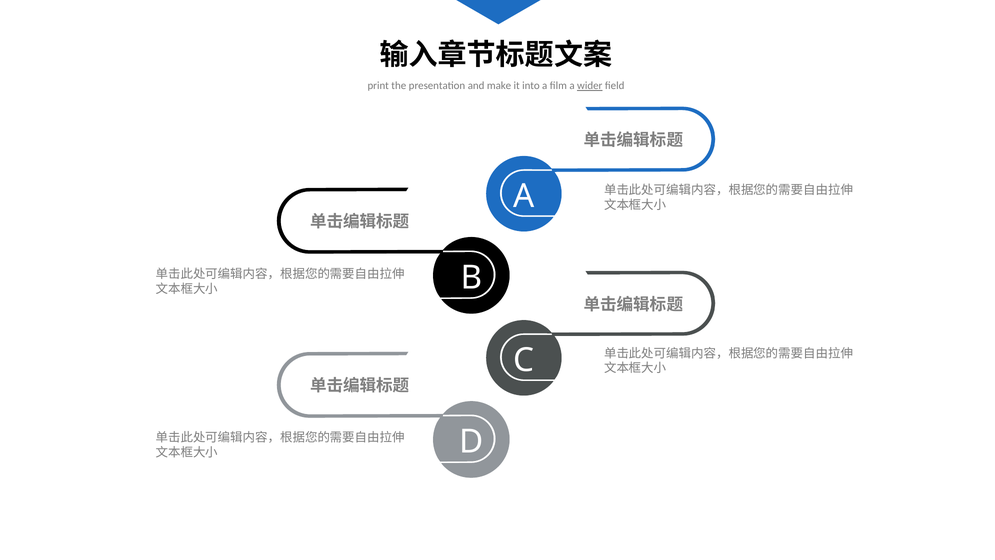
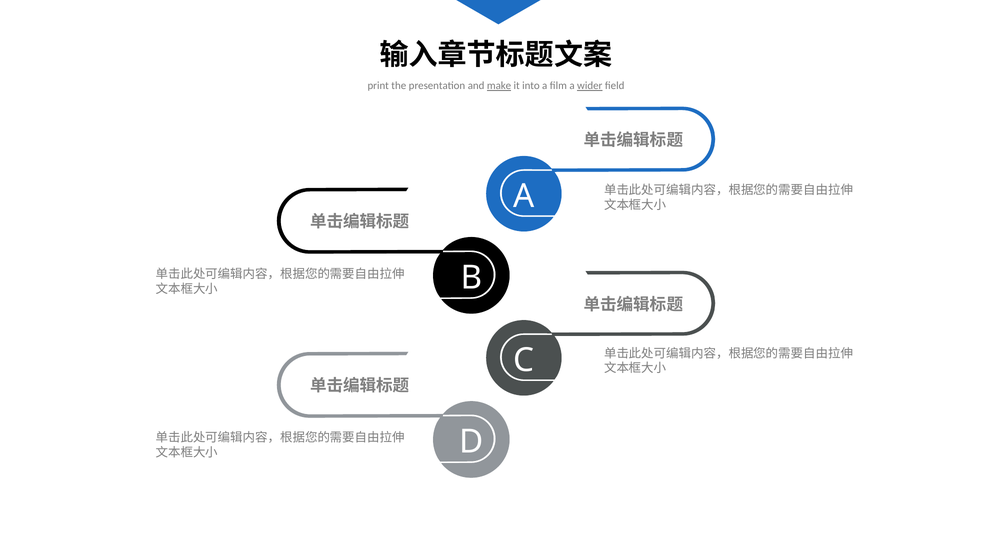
make underline: none -> present (499, 86)
